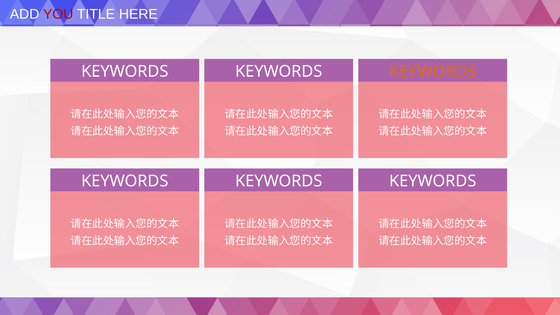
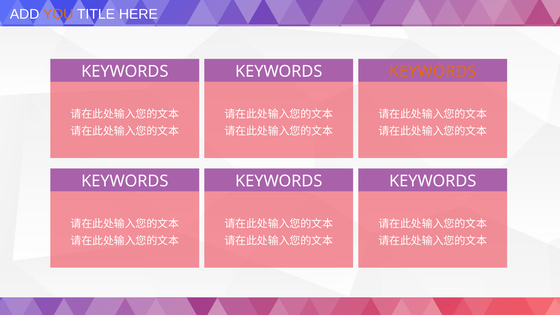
YOU colour: red -> orange (58, 14)
